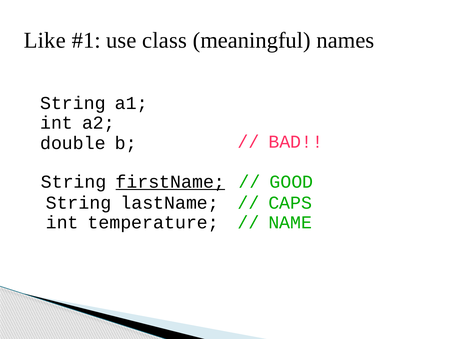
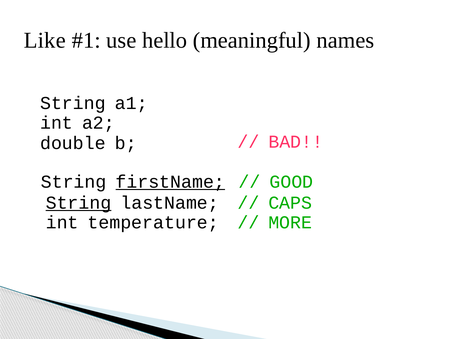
class: class -> hello (165, 40)
String underline: none -> present (79, 203)
NAME: NAME -> MORE (290, 222)
